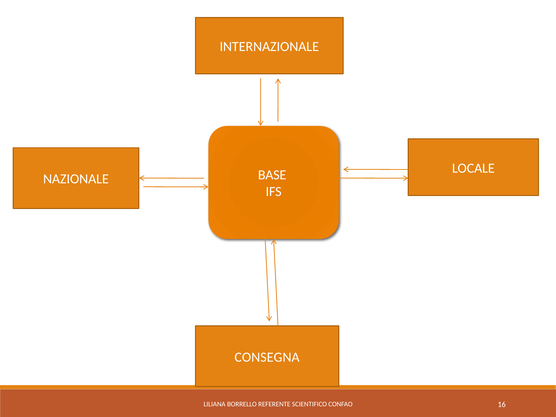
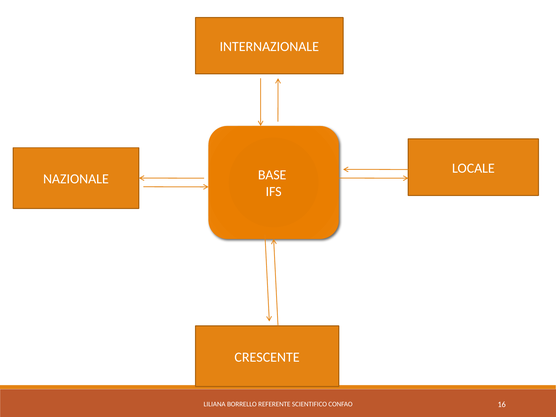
CONSEGNA: CONSEGNA -> CRESCENTE (267, 357)
